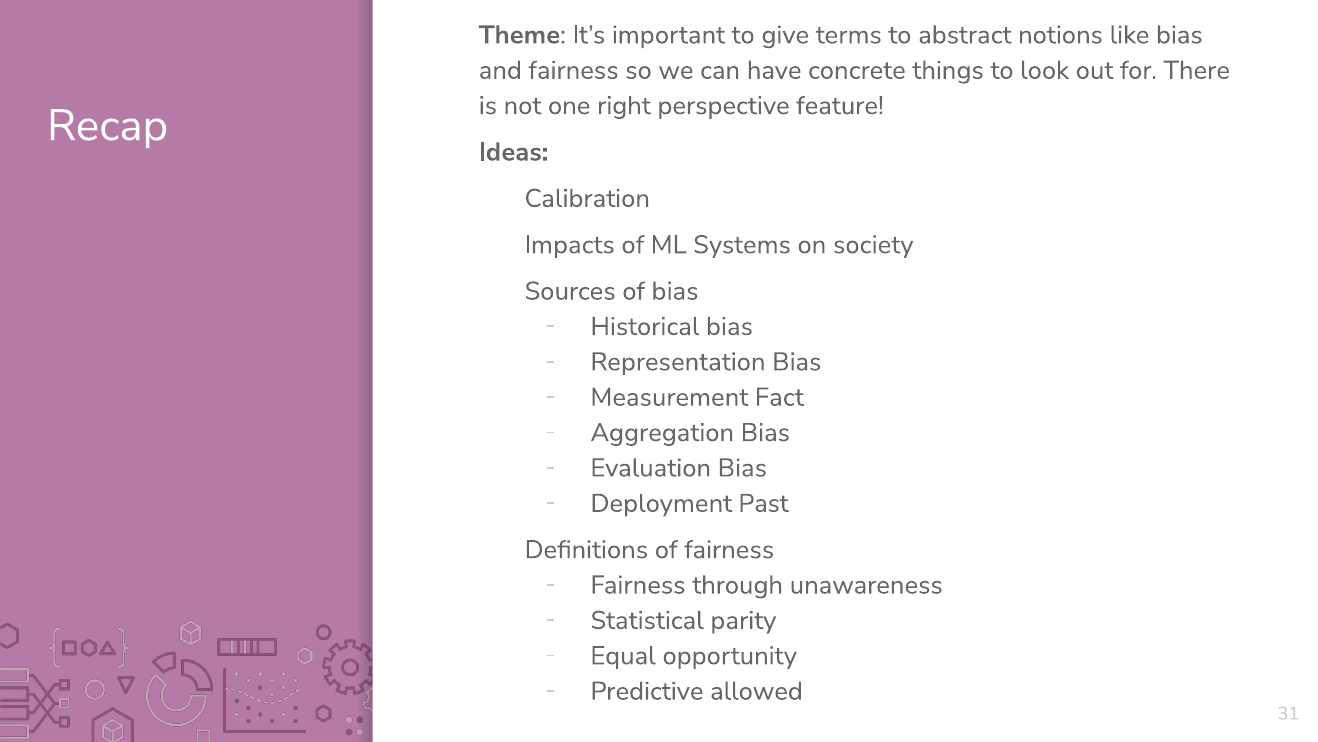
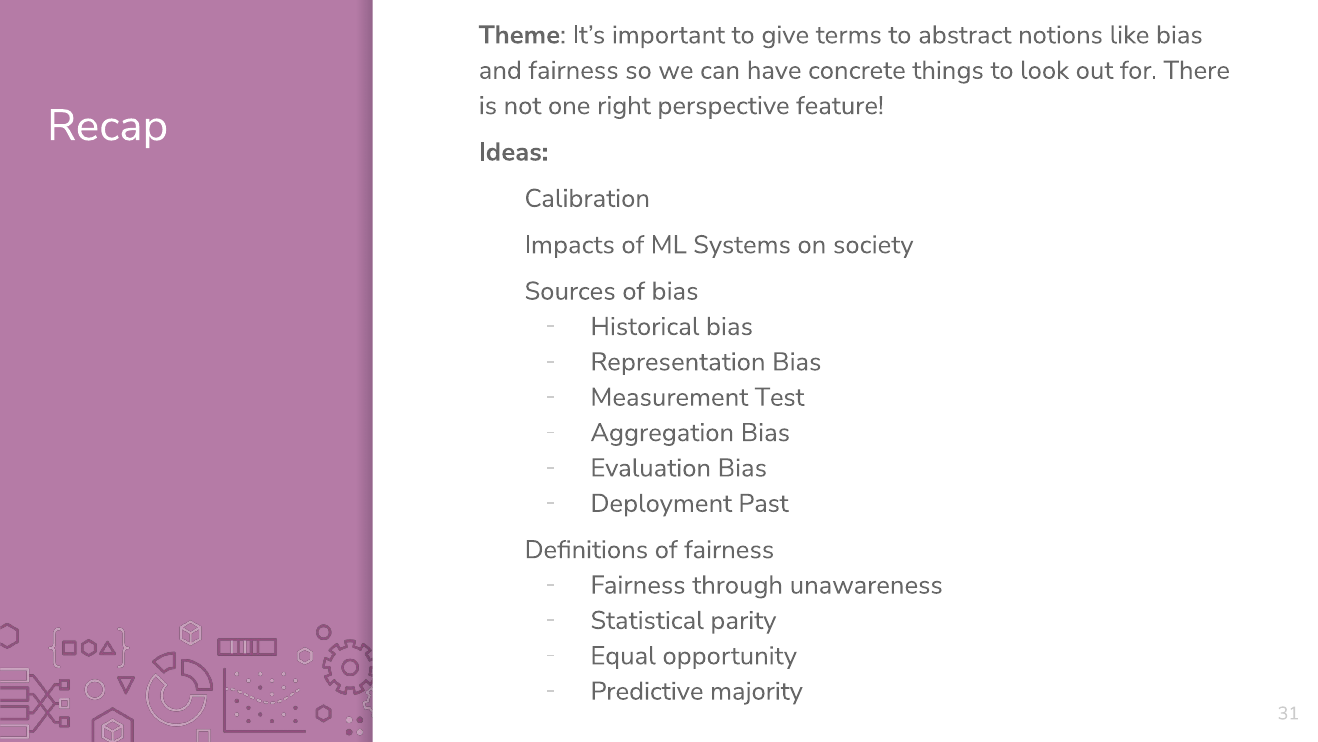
Fact: Fact -> Test (780, 397)
allowed: allowed -> majority (756, 691)
